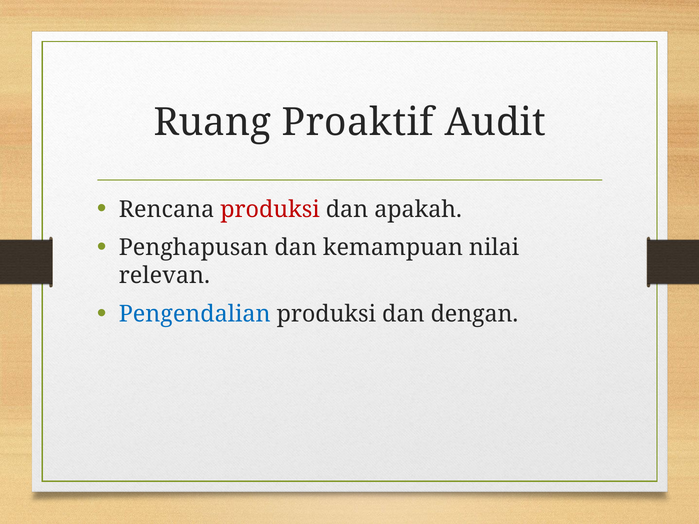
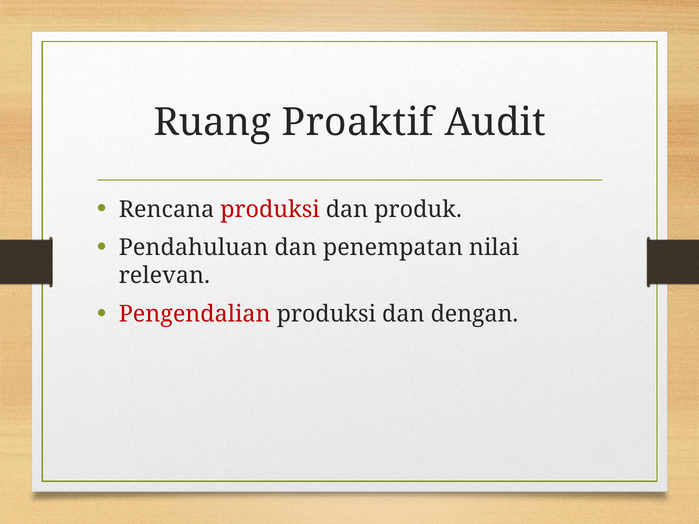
apakah: apakah -> produk (418, 209)
Penghapusan: Penghapusan -> Pendahuluan (194, 248)
kemampuan: kemampuan -> penempatan (393, 248)
Pengendalian colour: blue -> red (195, 314)
